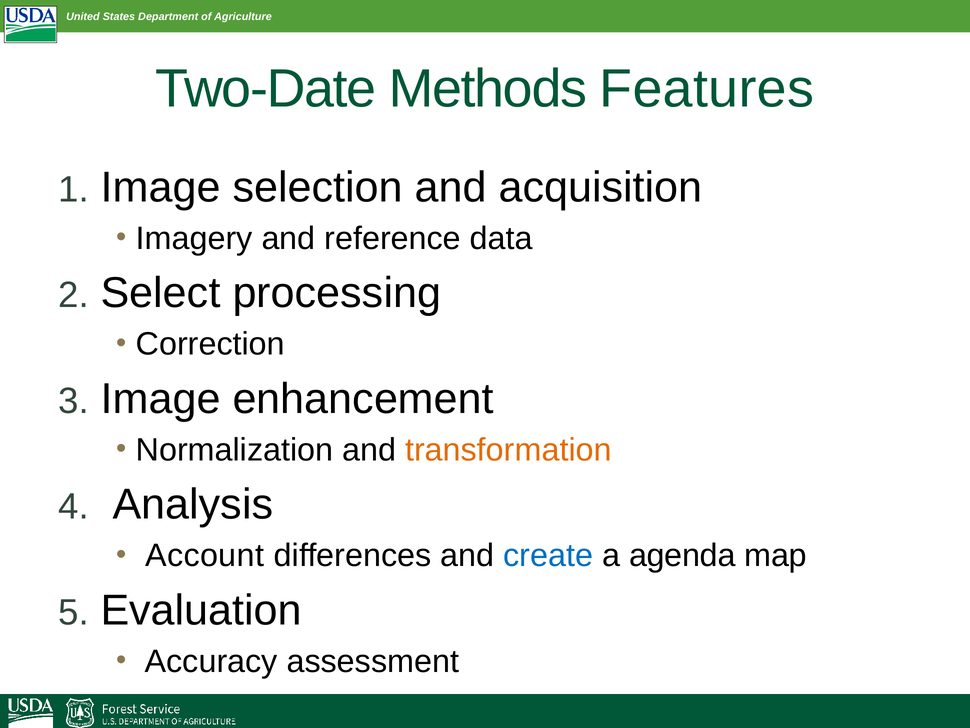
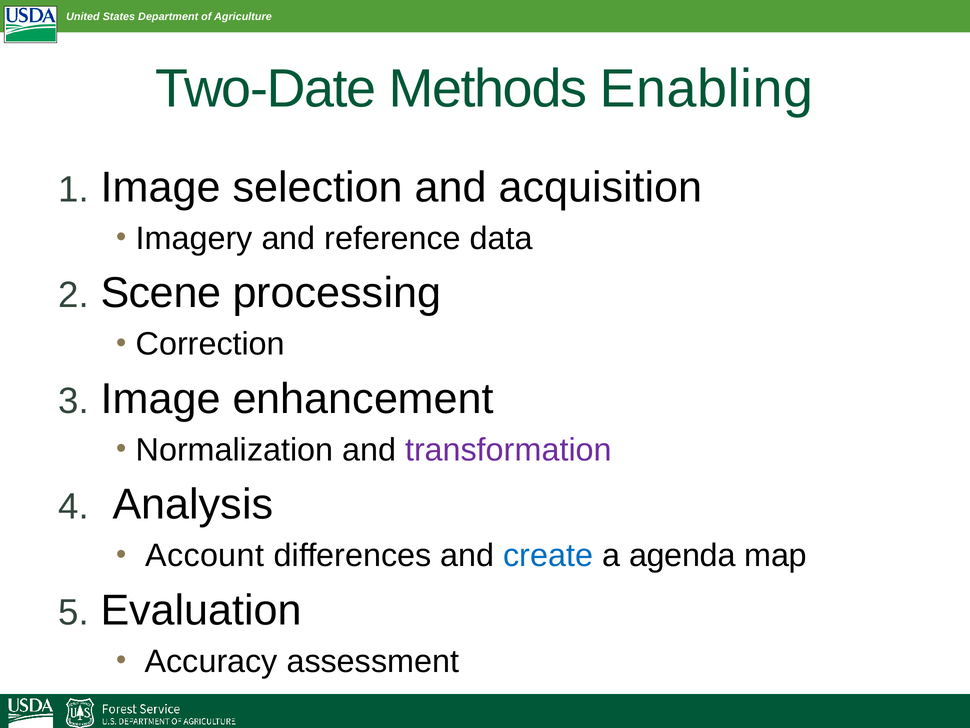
Features: Features -> Enabling (707, 89)
Select: Select -> Scene (161, 293)
transformation colour: orange -> purple (508, 450)
